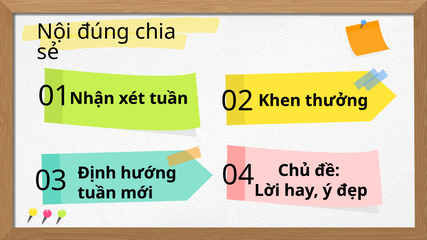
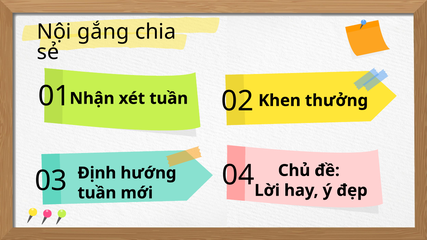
đúng: đúng -> gắng (103, 32)
